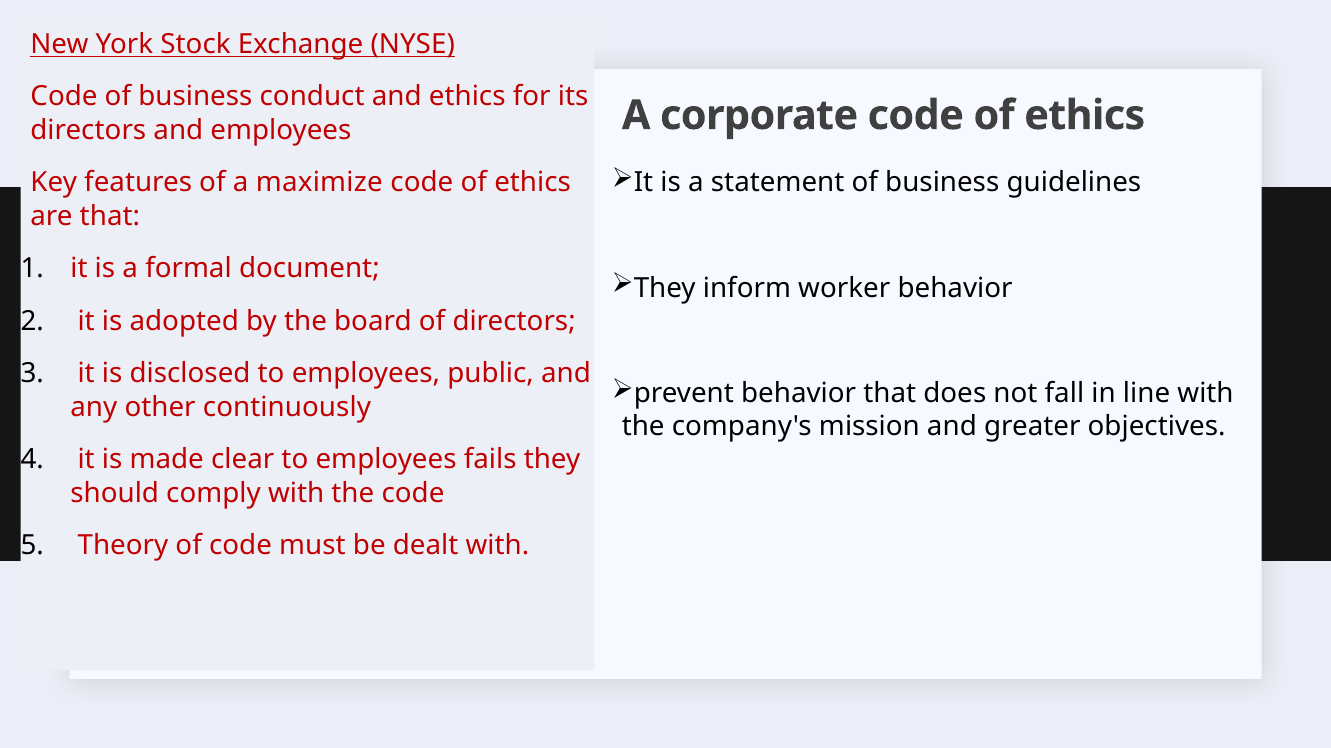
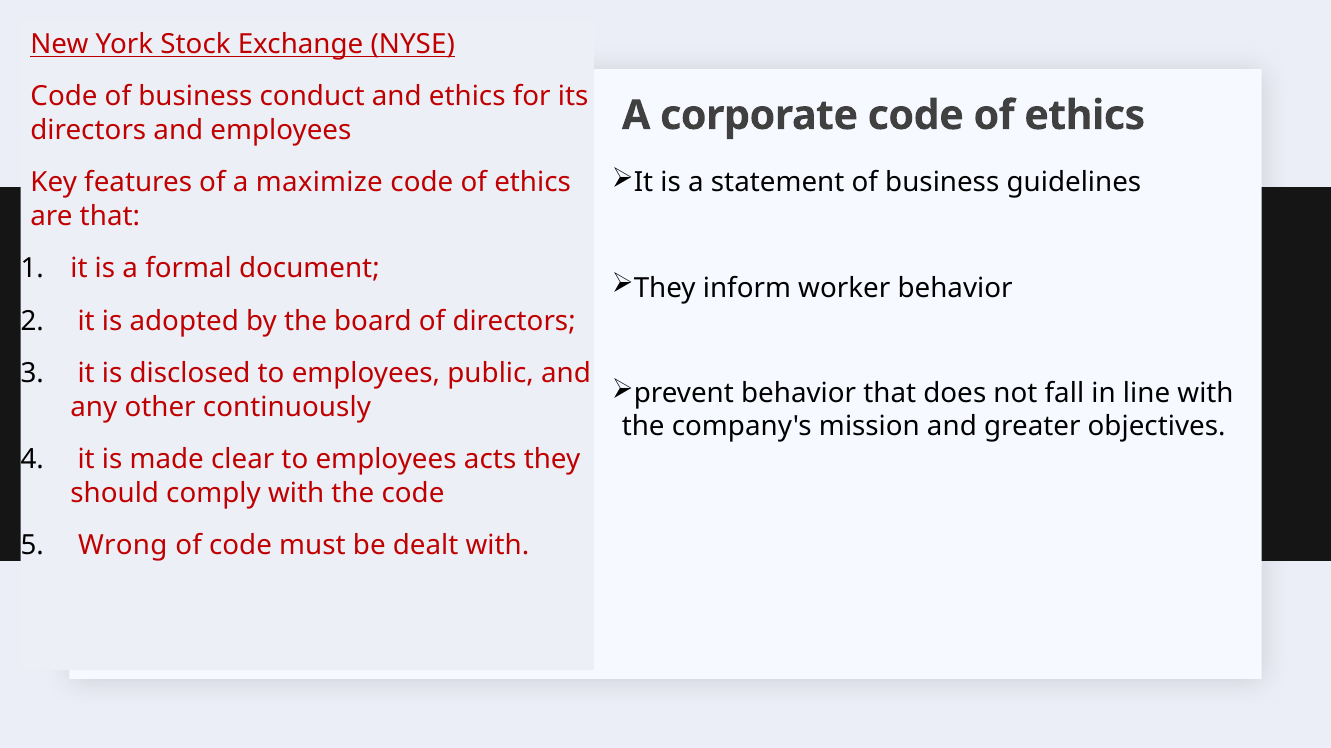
fails: fails -> acts (490, 460)
Theory: Theory -> Wrong (123, 546)
